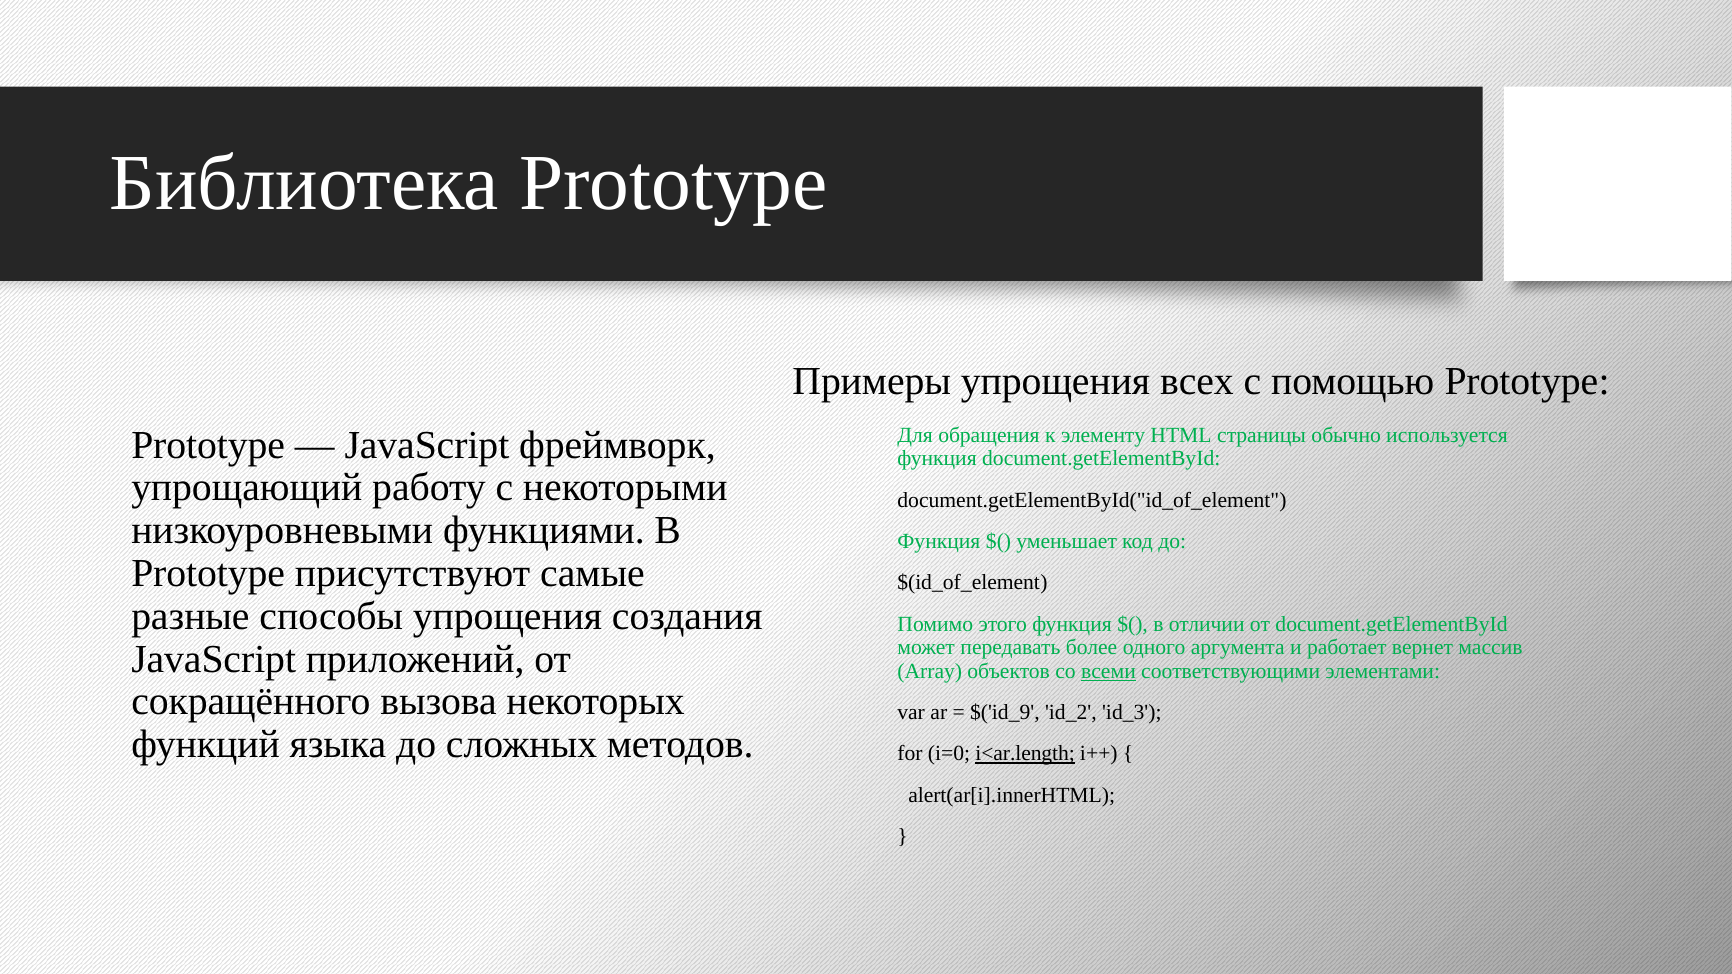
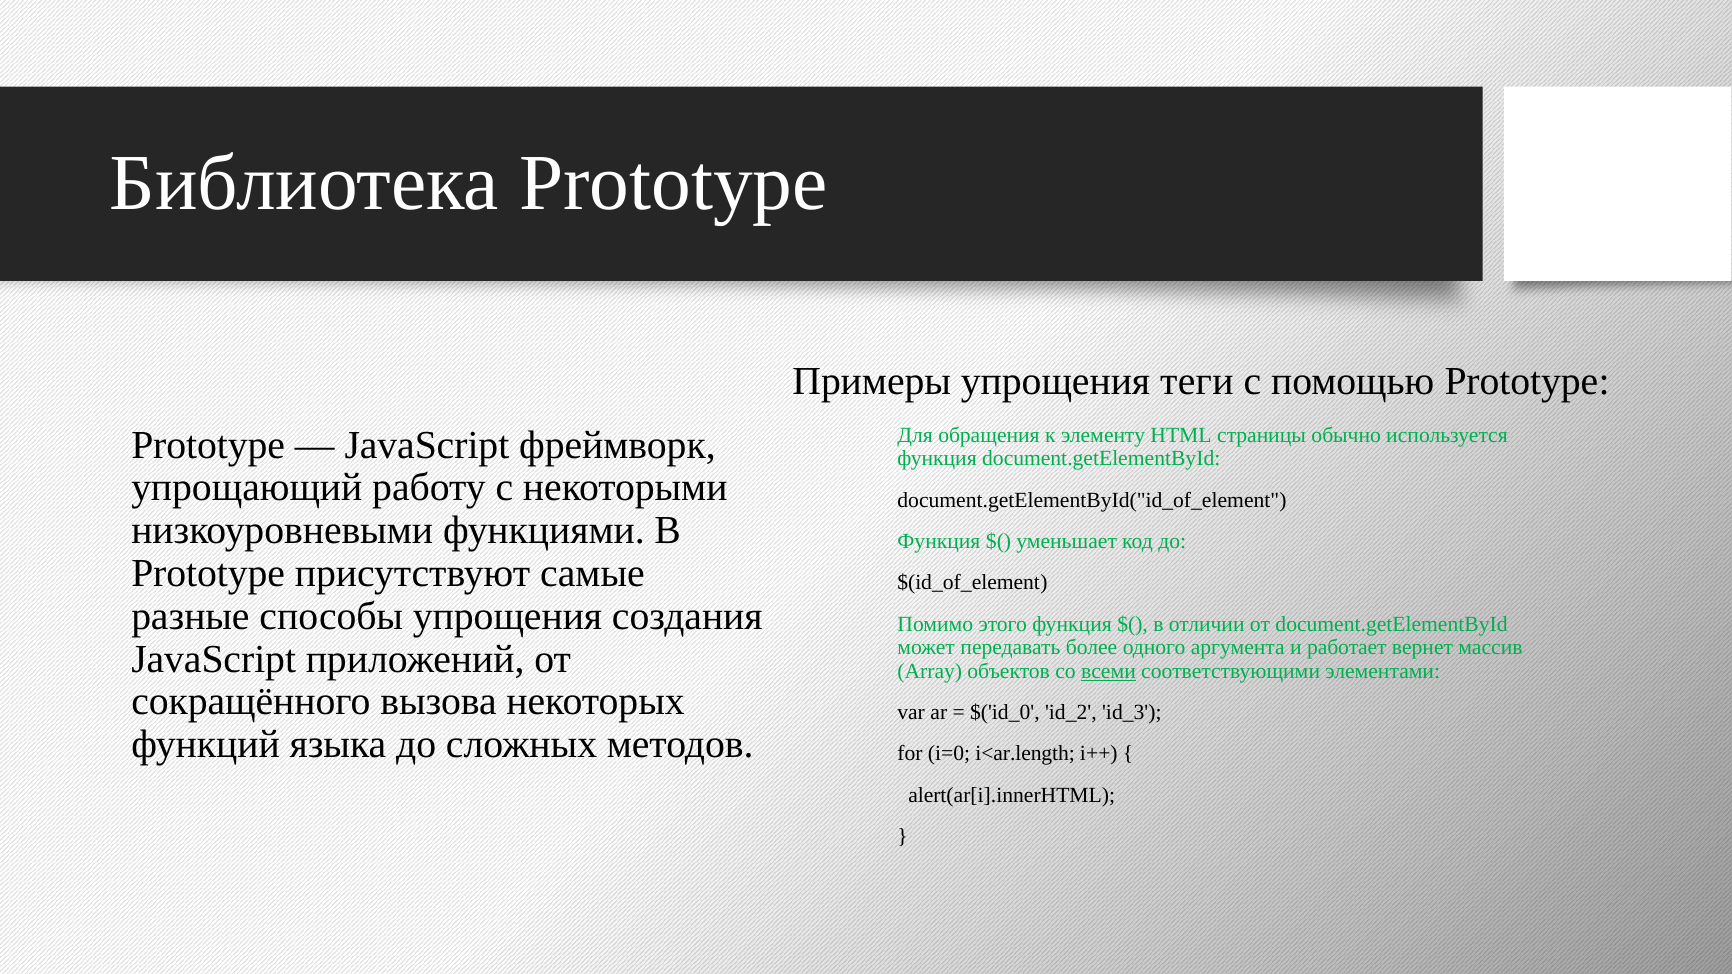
всех: всех -> теги (1197, 381)
$('id_9: $('id_9 -> $('id_0 (1005, 713)
i<ar.length underline: present -> none (1025, 754)
